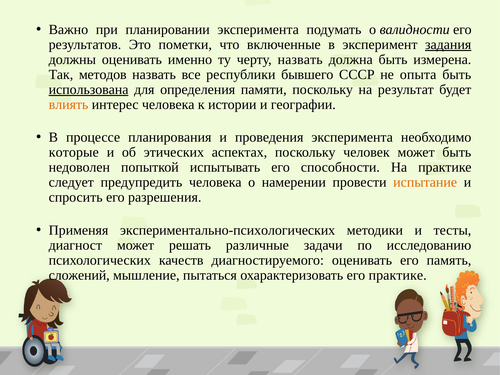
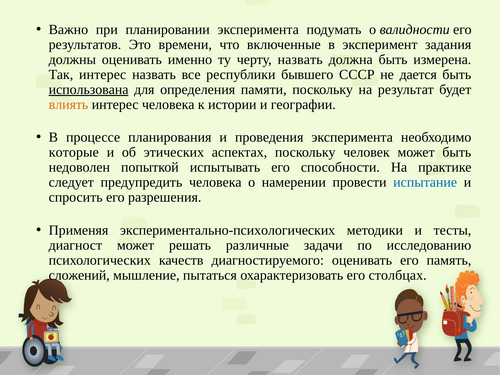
пометки: пометки -> времени (185, 44)
задания underline: present -> none (448, 44)
Так методов: методов -> интерес (103, 75)
опыта: опыта -> дается (418, 75)
испытание colour: orange -> blue (425, 182)
его практике: практике -> столбцах (398, 275)
